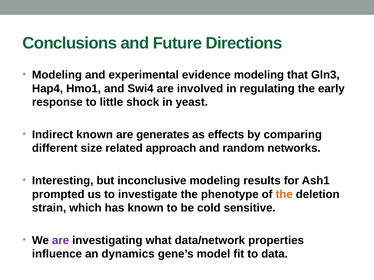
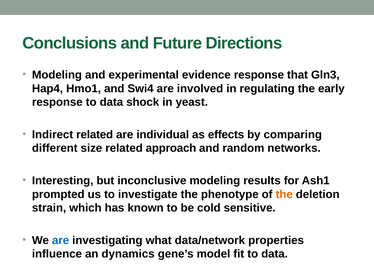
evidence modeling: modeling -> response (259, 75)
response to little: little -> data (111, 102)
Indirect known: known -> related (95, 135)
generates: generates -> individual (163, 135)
are colour: purple -> blue (61, 241)
